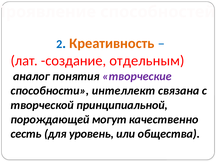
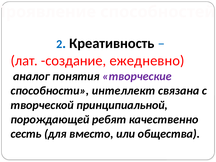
Креативность colour: orange -> black (112, 43)
отдельным: отдельным -> ежедневно (147, 61)
могут: могут -> ребят (109, 119)
уровень: уровень -> вместо (91, 134)
